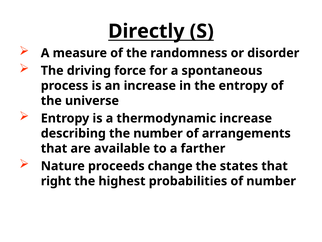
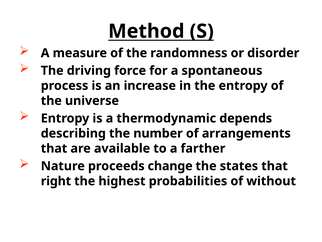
Directly: Directly -> Method (146, 31)
thermodynamic increase: increase -> depends (246, 118)
of number: number -> without (271, 181)
